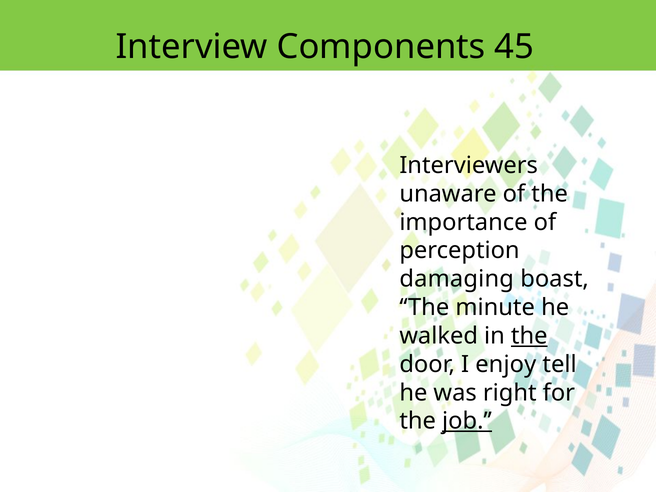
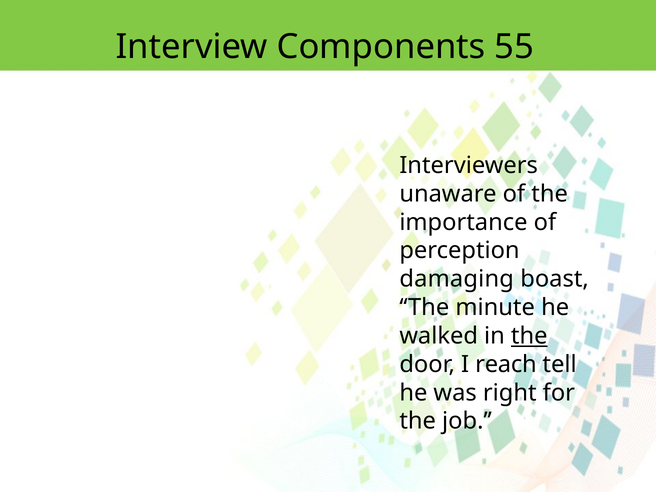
45: 45 -> 55 (514, 47)
enjoy: enjoy -> reach (506, 364)
job underline: present -> none (467, 421)
